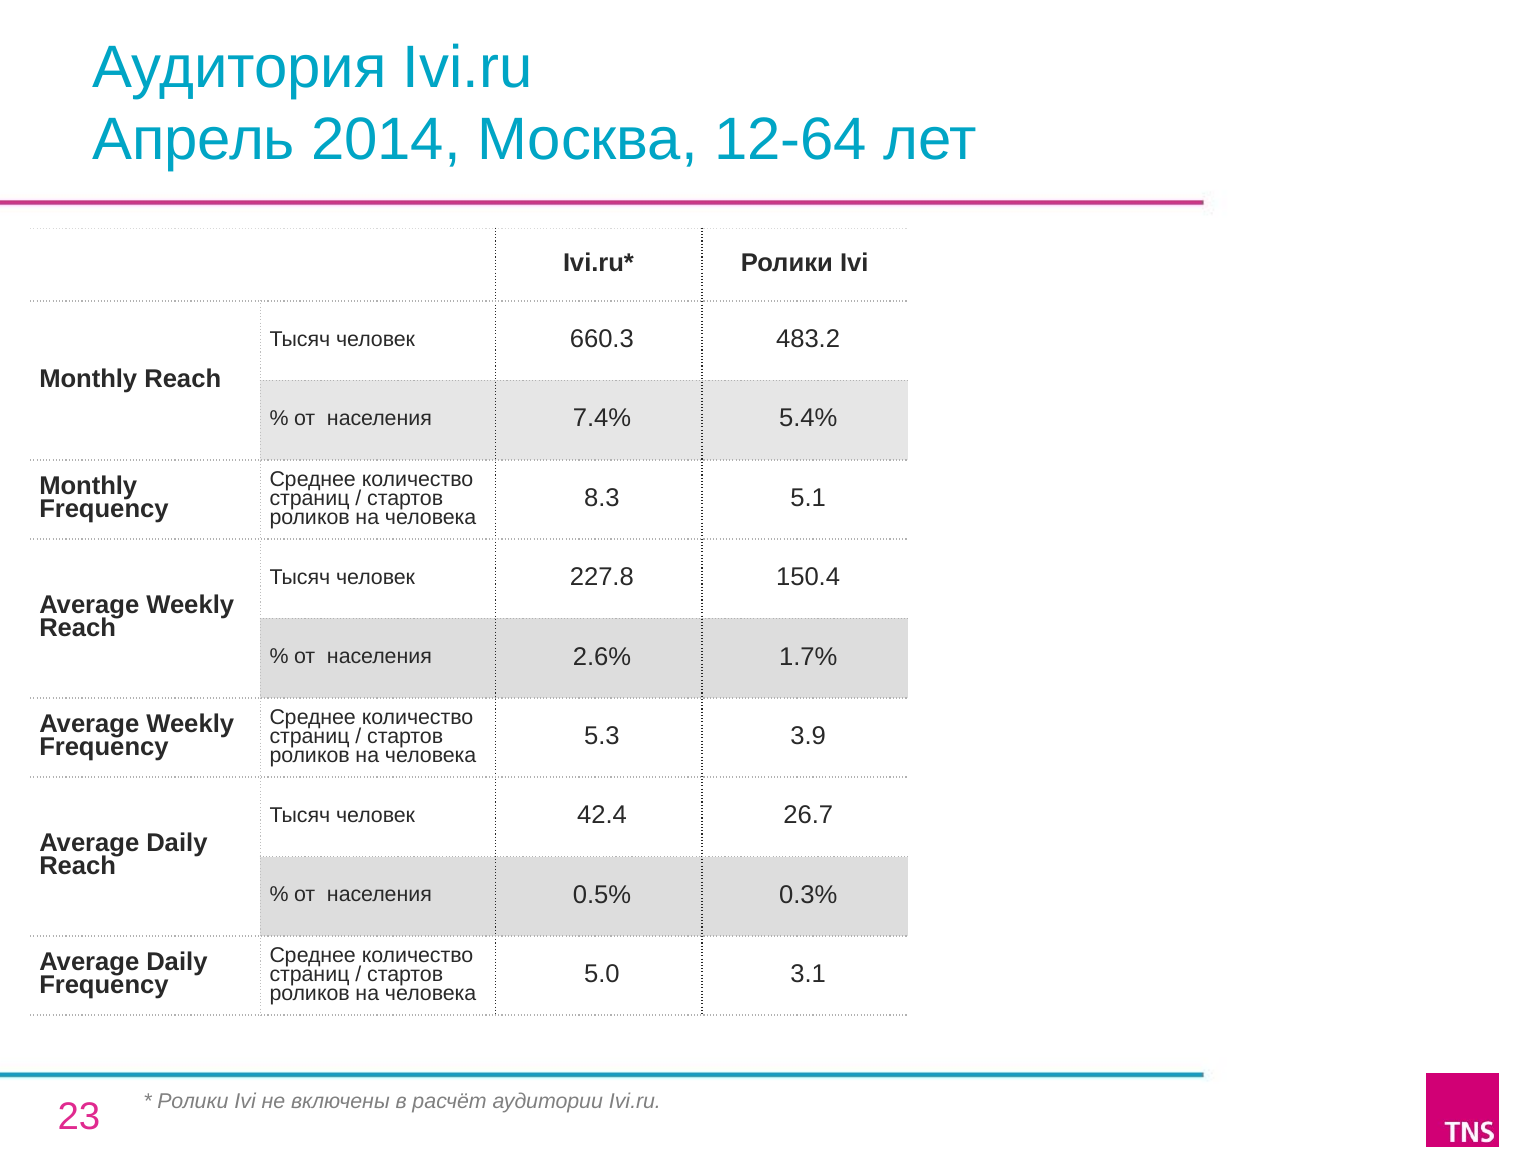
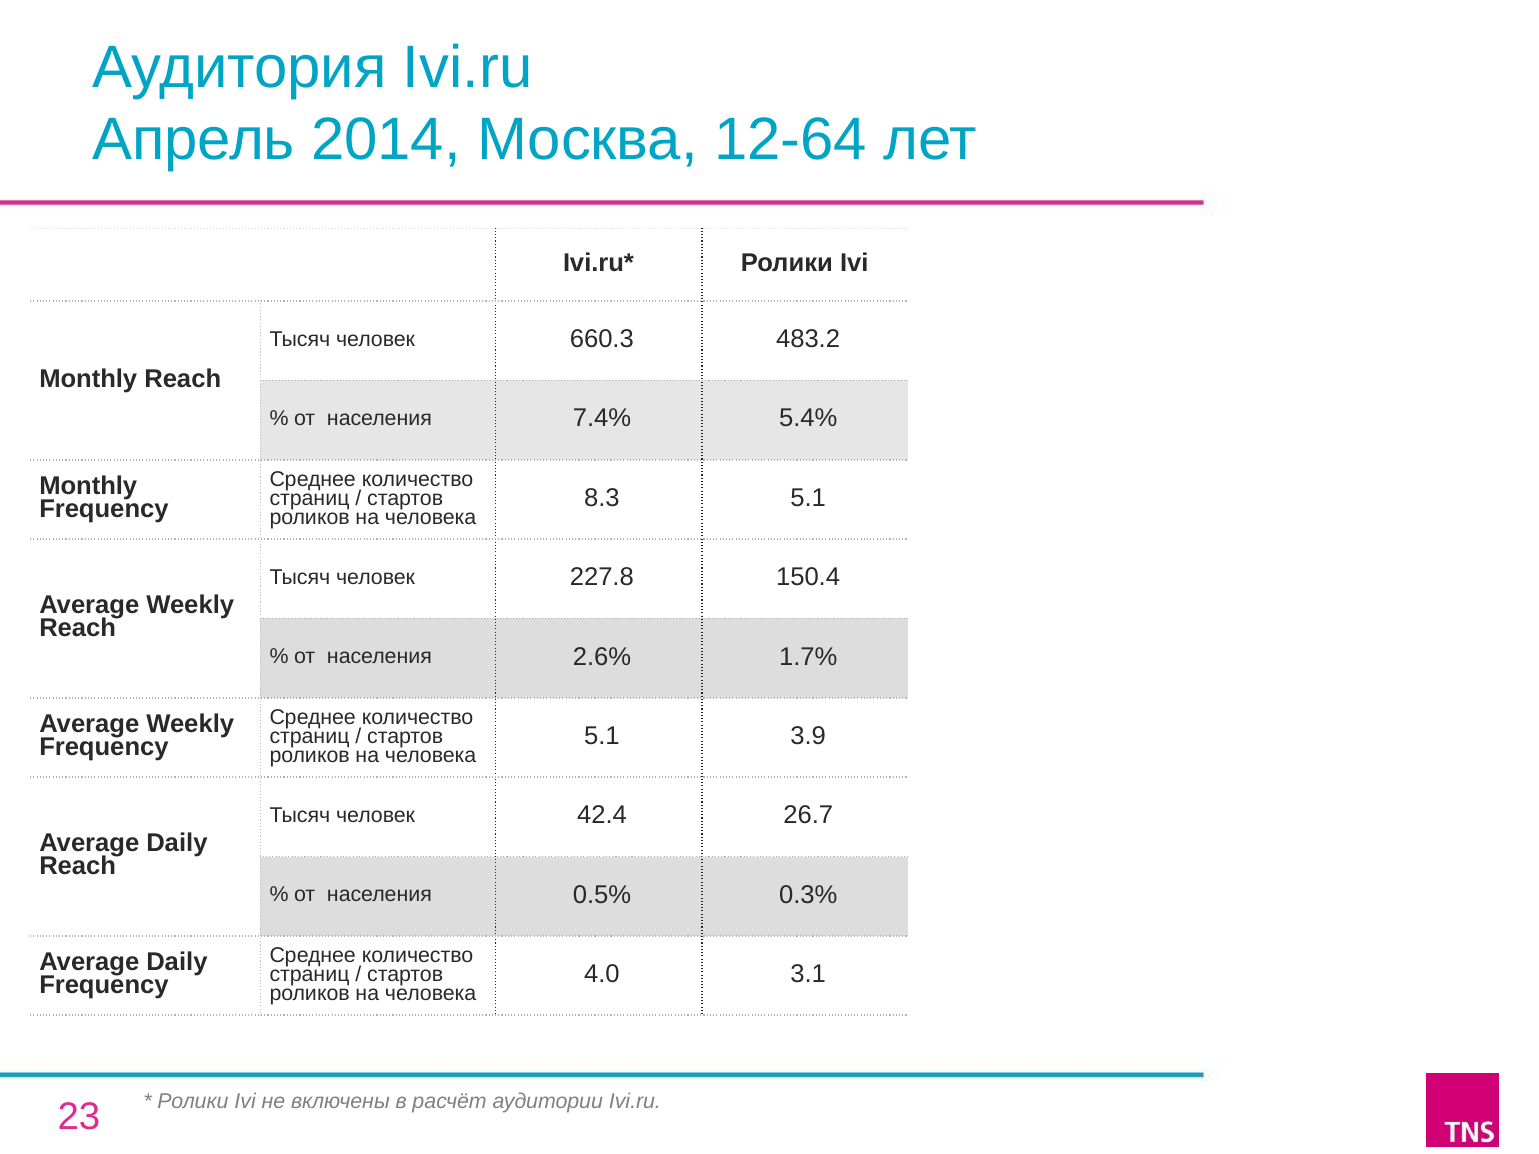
5.3: 5.3 -> 5.1 (602, 736)
5.0: 5.0 -> 4.0 (602, 974)
